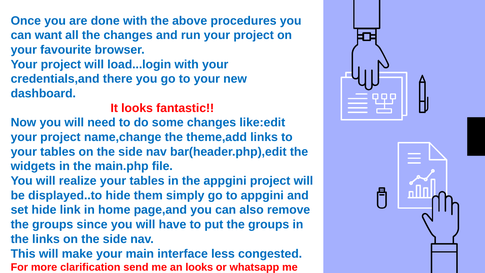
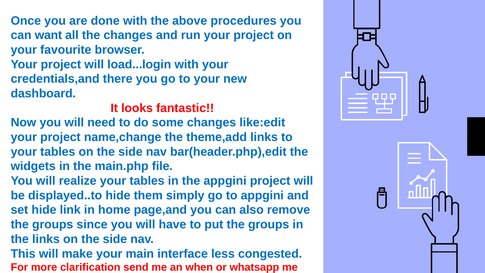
an looks: looks -> when (199, 267)
